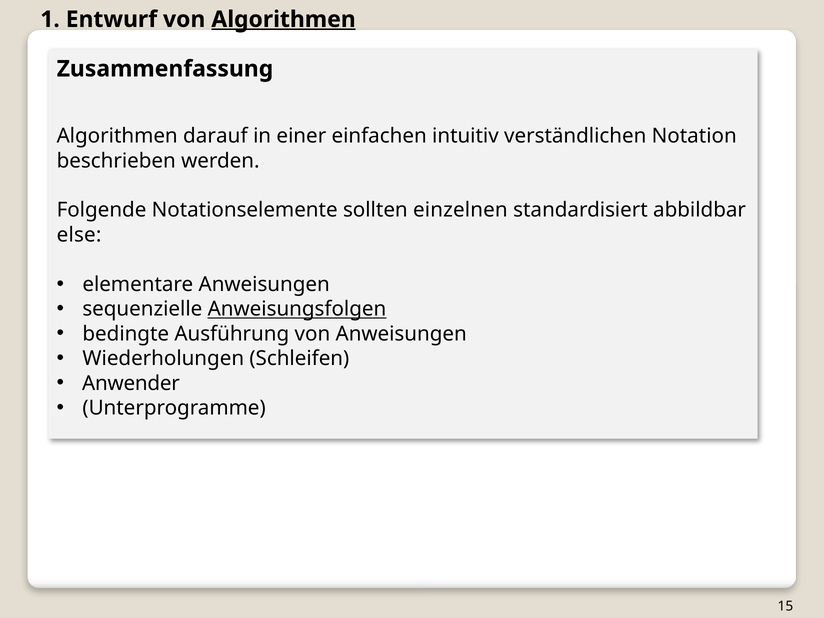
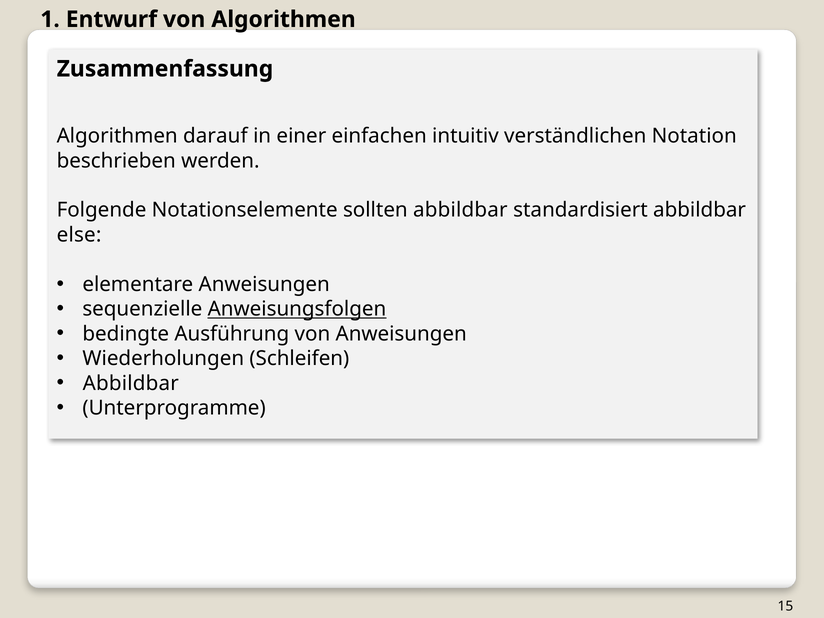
Algorithmen underline: present -> none (284, 19)
sollten einzelnen: einzelnen -> abbildbar (460, 210)
Anwender: Anwender -> Abbildbar (131, 383)
